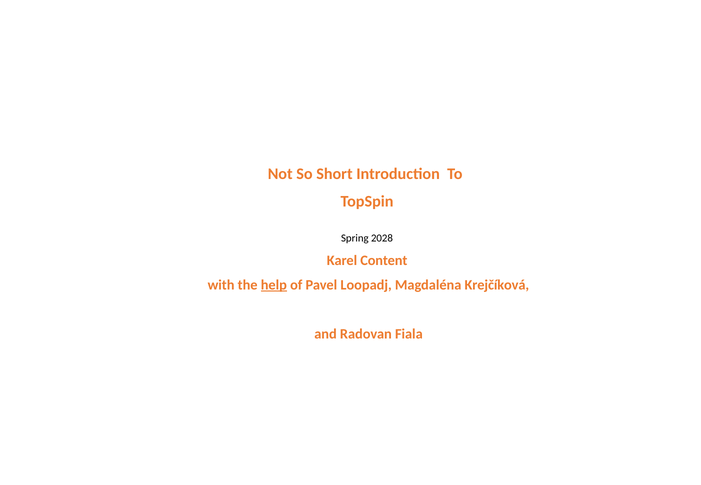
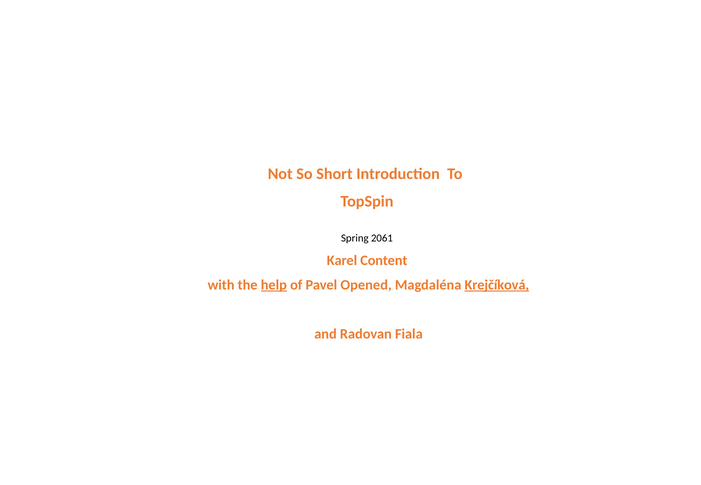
2028: 2028 -> 2061 (382, 238)
Loopadj: Loopadj -> Opened (366, 285)
Krejčíková underline: none -> present (497, 285)
